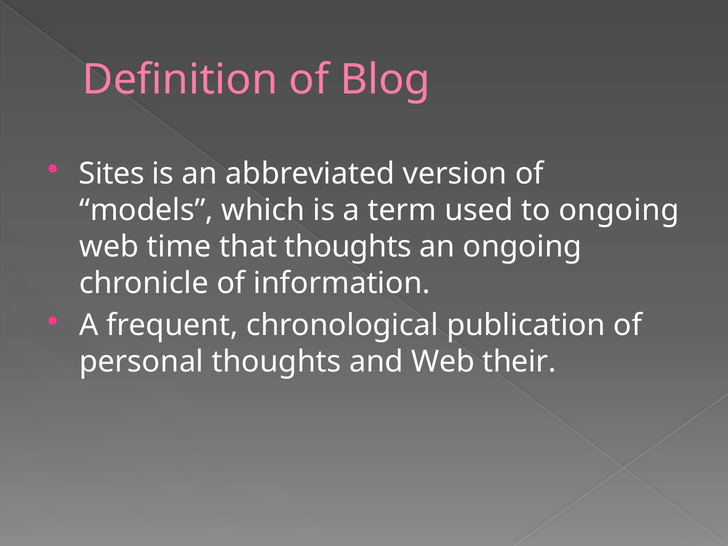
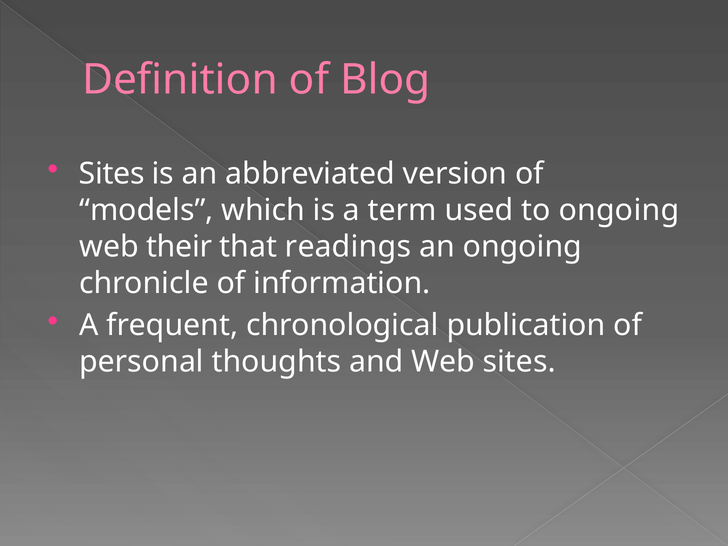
time: time -> their (179, 247)
that thoughts: thoughts -> readings (348, 247)
Web their: their -> sites (519, 362)
